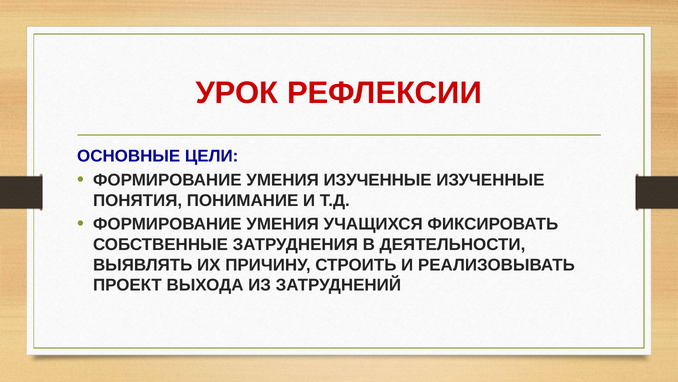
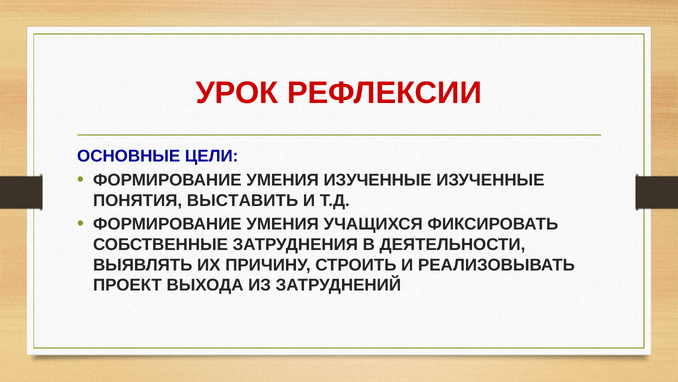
ПОНИМАНИЕ: ПОНИМАНИЕ -> ВЫСТАВИТЬ (243, 200)
